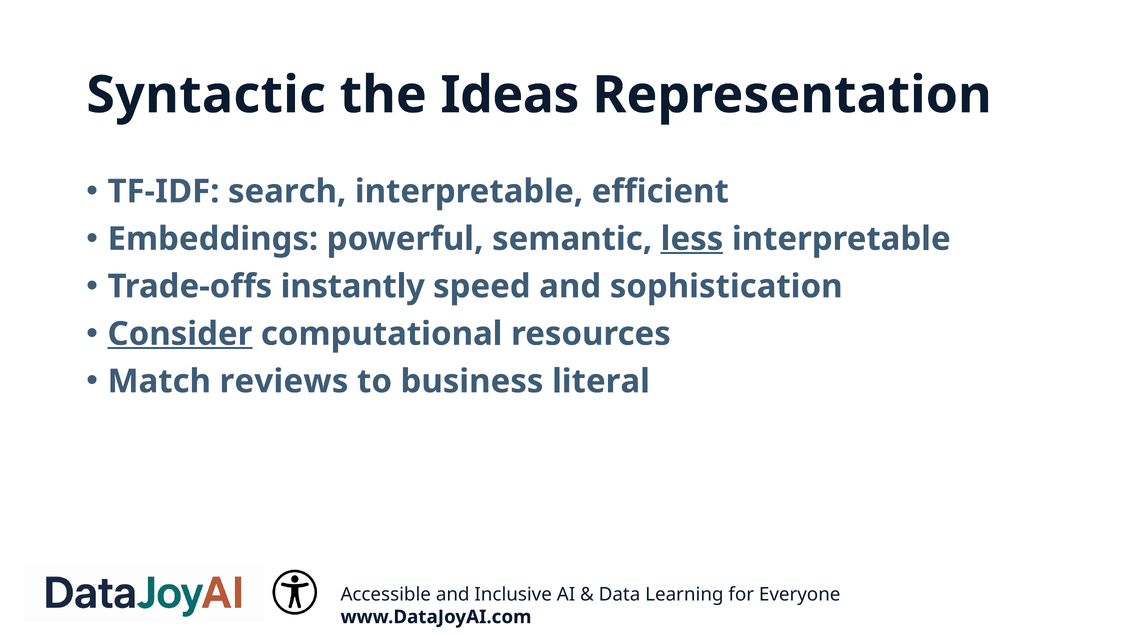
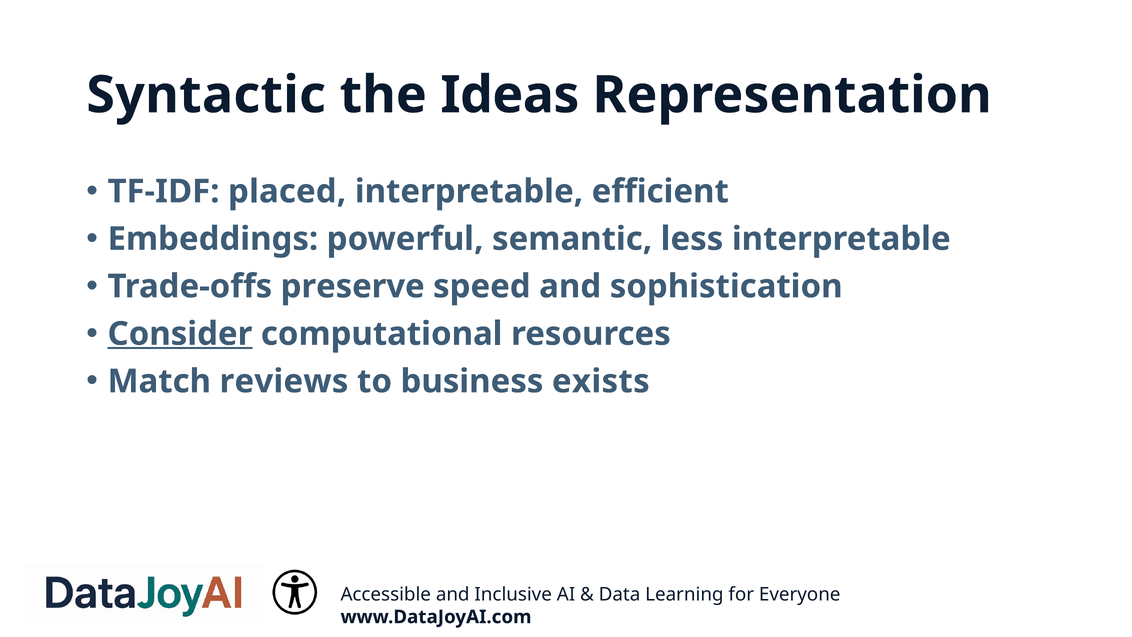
search: search -> placed (287, 191)
less underline: present -> none (692, 239)
instantly: instantly -> preserve (353, 286)
literal: literal -> exists (601, 381)
